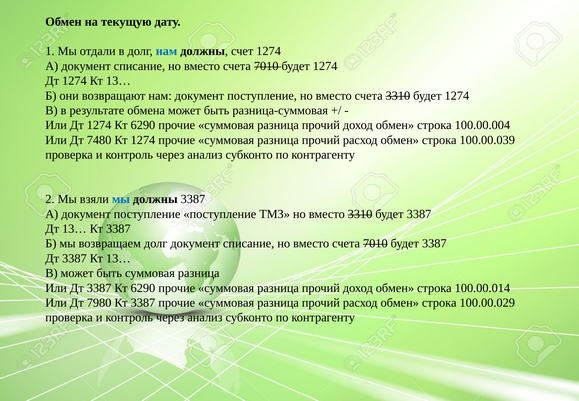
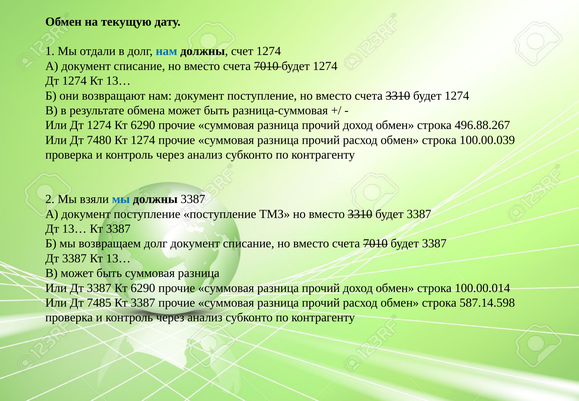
100.00.004: 100.00.004 -> 496.88.267 (482, 125)
7980: 7980 -> 7485 (99, 303)
100.00.029: 100.00.029 -> 587.14.598 (487, 303)
